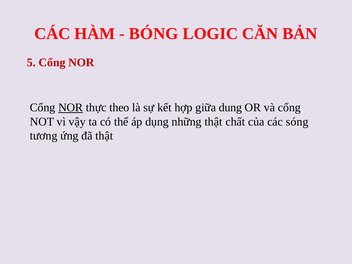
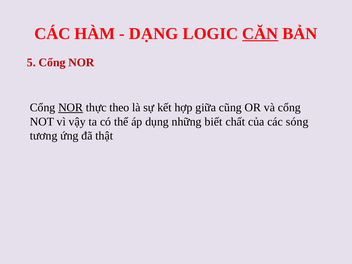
BÓNG: BÓNG -> DẠNG (154, 34)
CĂN underline: none -> present (260, 34)
dung: dung -> cũng (230, 108)
những thật: thật -> biết (214, 122)
